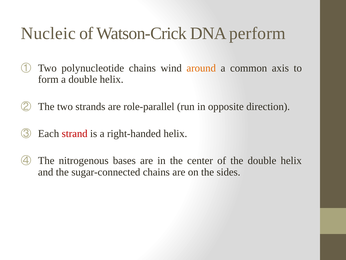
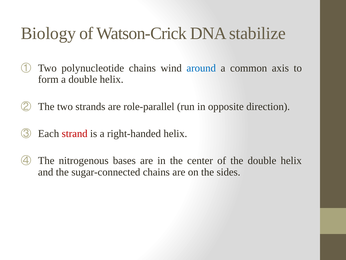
Nucleic: Nucleic -> Biology (48, 33)
perform: perform -> stabilize (257, 33)
around colour: orange -> blue (201, 68)
